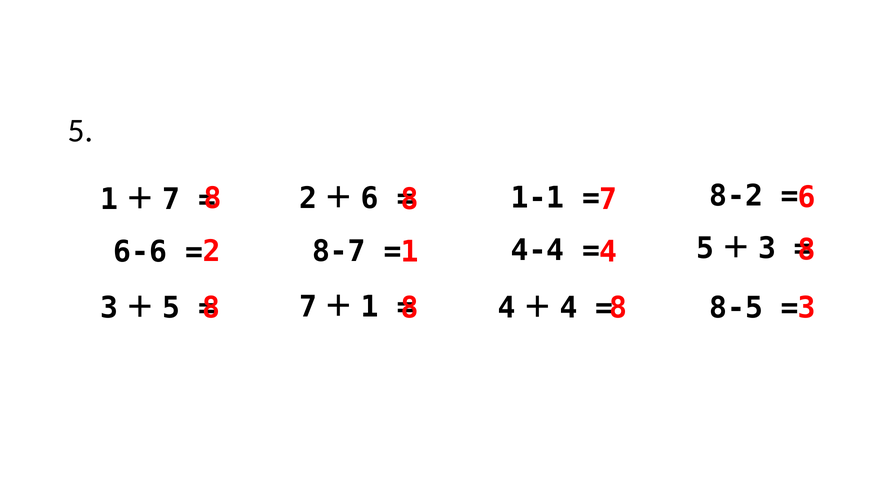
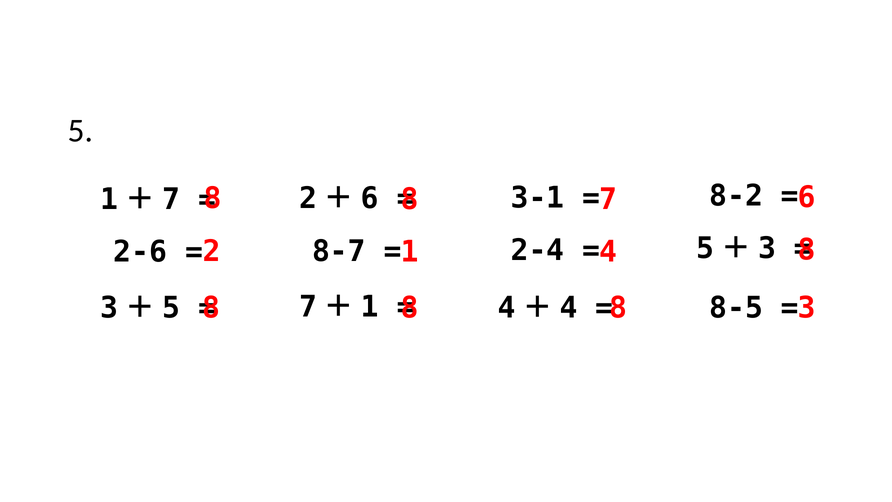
1-1: 1-1 -> 3-1 (538, 198)
4-4: 4-4 -> 2-4 (538, 250)
6-6: 6-6 -> 2-6 (140, 252)
